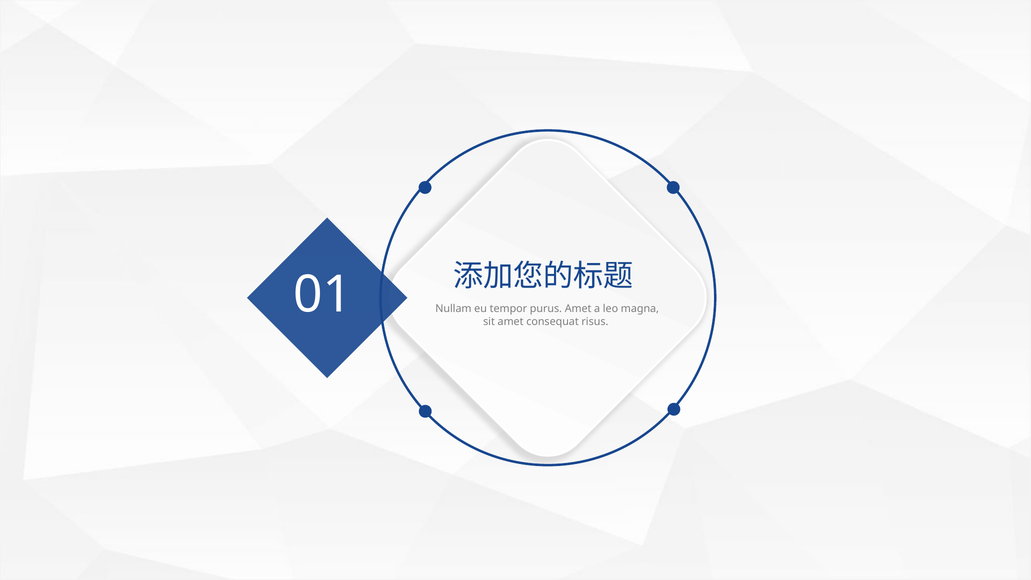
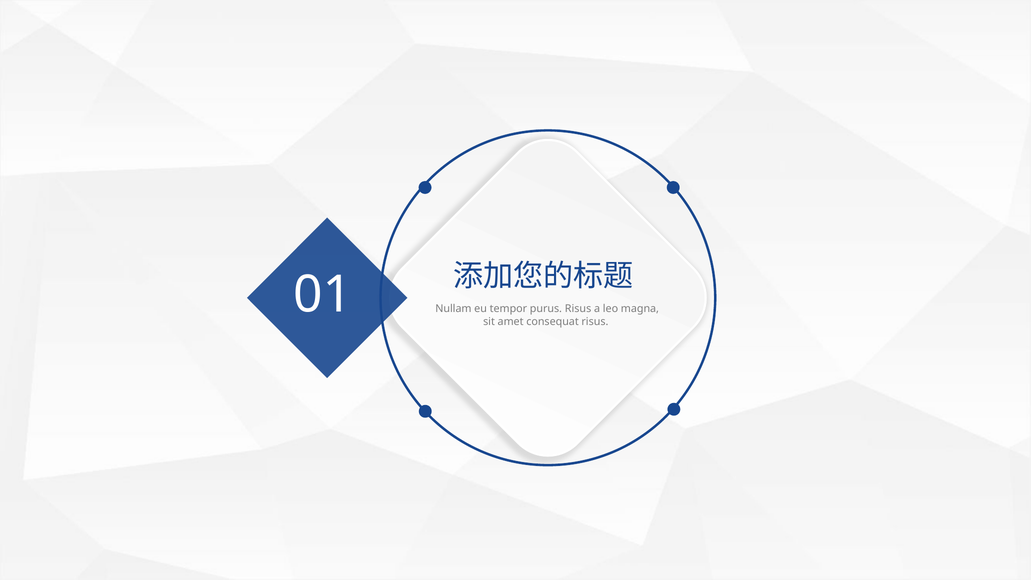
purus Amet: Amet -> Risus (578, 309)
